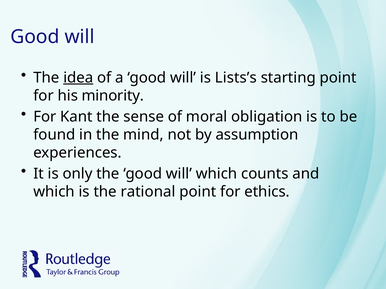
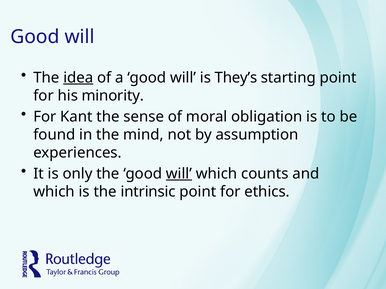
Lists’s: Lists’s -> They’s (236, 78)
will underline: none -> present (179, 174)
rational: rational -> intrinsic (148, 192)
